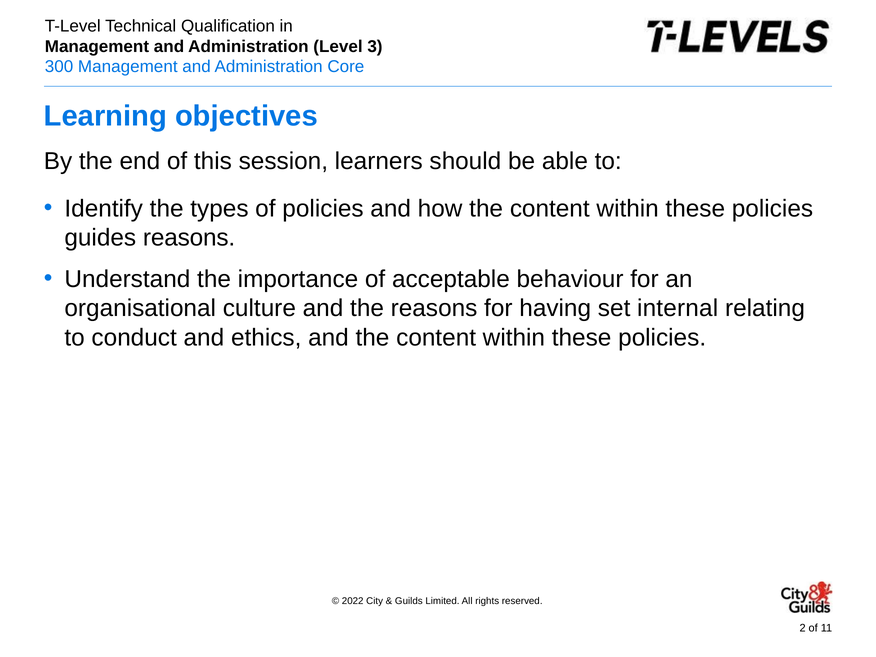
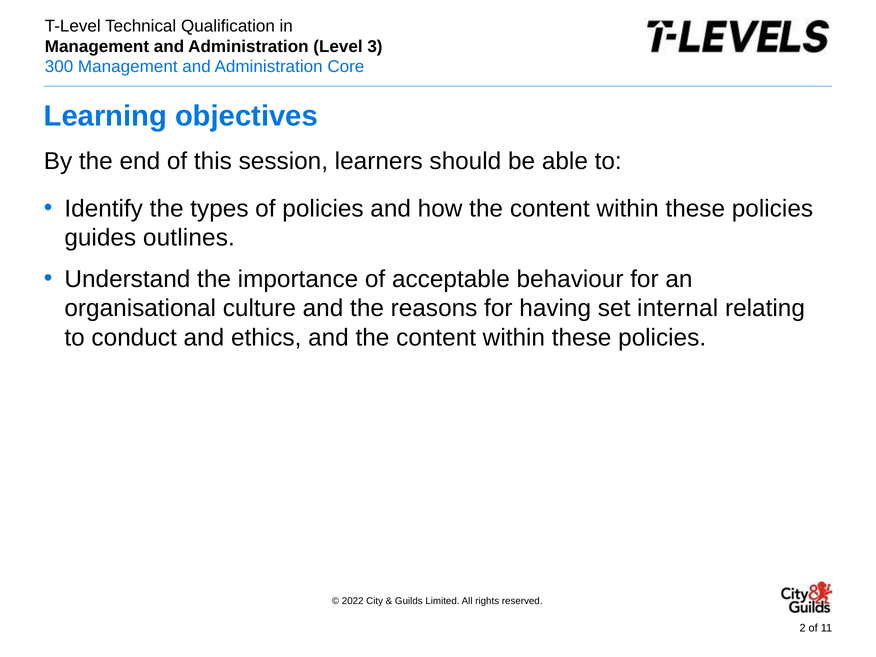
guides reasons: reasons -> outlines (189, 238)
